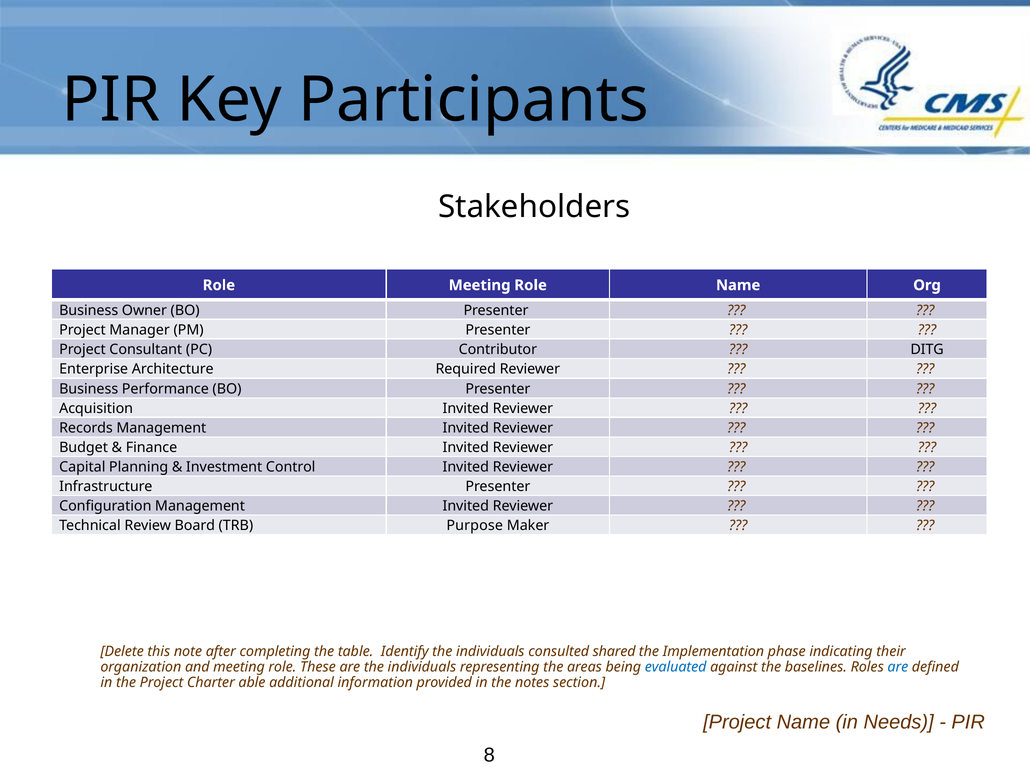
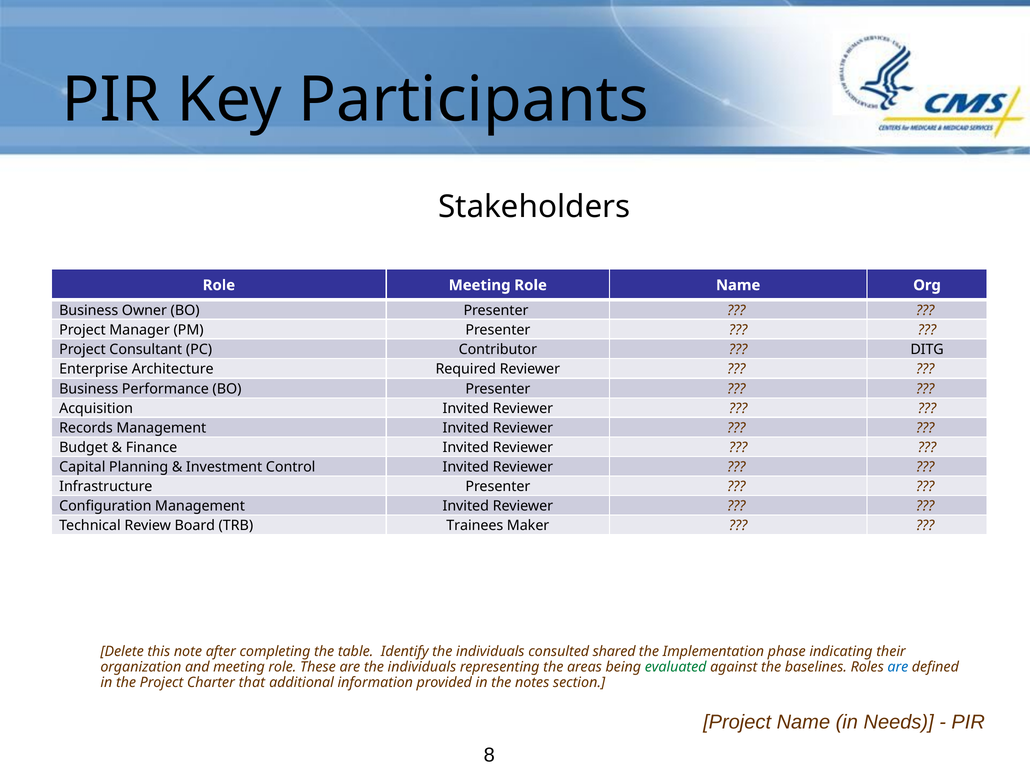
Purpose: Purpose -> Trainees (475, 525)
evaluated colour: blue -> green (676, 667)
able: able -> that (252, 682)
